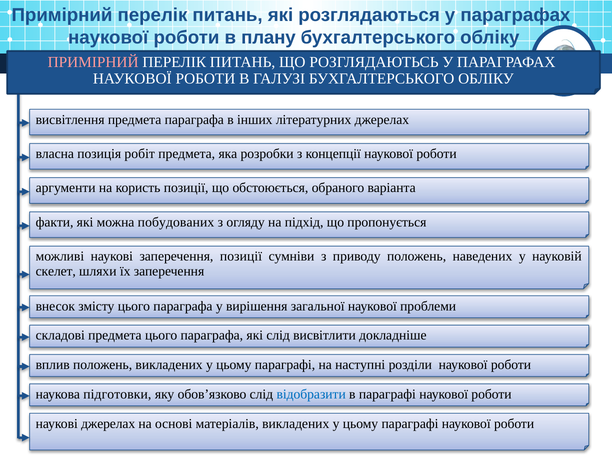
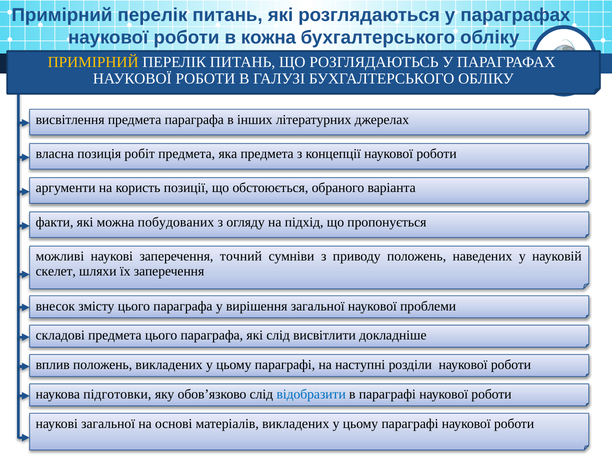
плану: плану -> кожна (268, 37)
ПРИМІРНИЙ colour: pink -> yellow (93, 62)
яка розробки: розробки -> предмета (267, 154)
заперечення позиції: позиції -> точний (241, 256)
наукові джерелах: джерелах -> загальної (108, 424)
